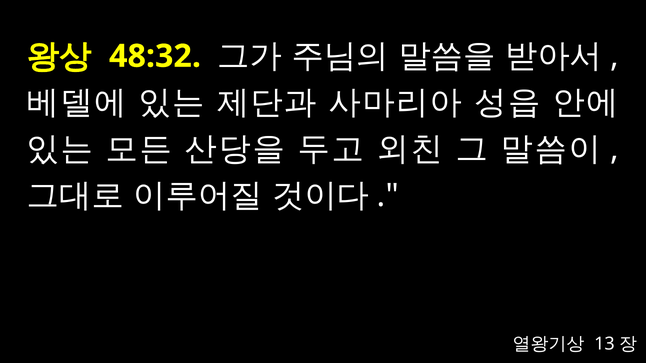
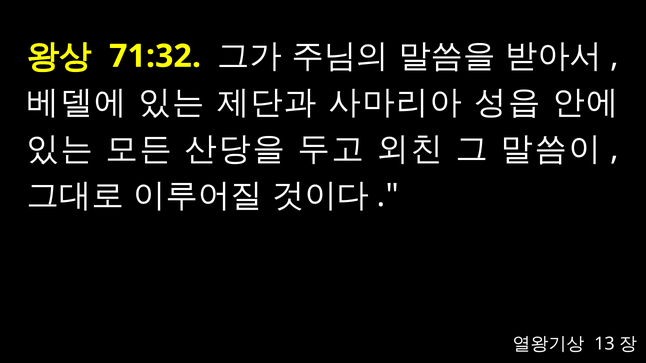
48:32: 48:32 -> 71:32 (155, 56)
